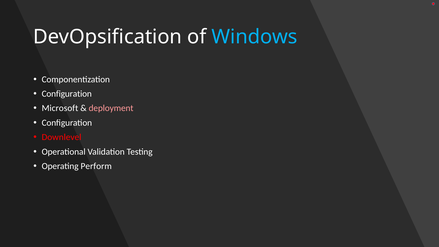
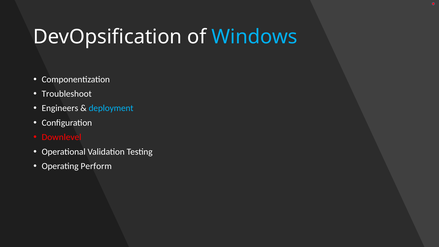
Configuration: Configuration -> Troubleshoot (67, 94)
Microsoft: Microsoft -> Engineers (60, 108)
deployment colour: pink -> light blue (111, 108)
